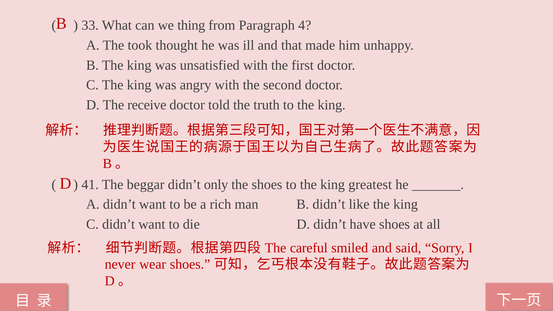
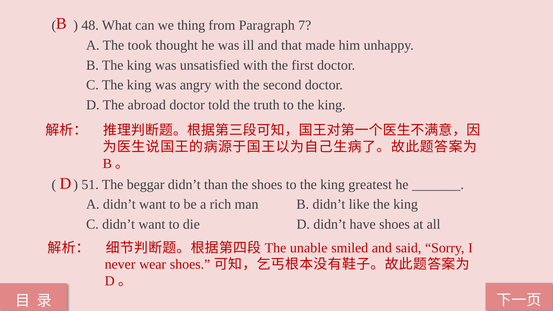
33: 33 -> 48 (90, 25)
4: 4 -> 7 (305, 25)
receive: receive -> abroad (147, 105)
41: 41 -> 51 (90, 185)
only: only -> than (216, 185)
careful: careful -> unable (309, 248)
